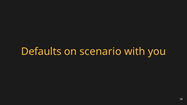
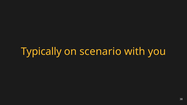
Defaults: Defaults -> Typically (41, 52)
